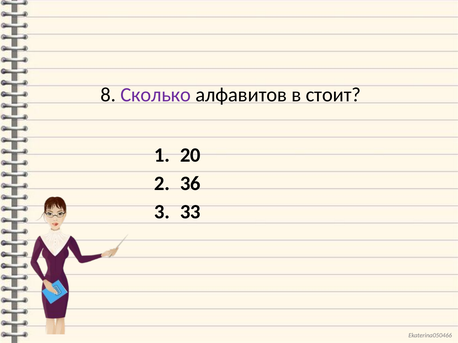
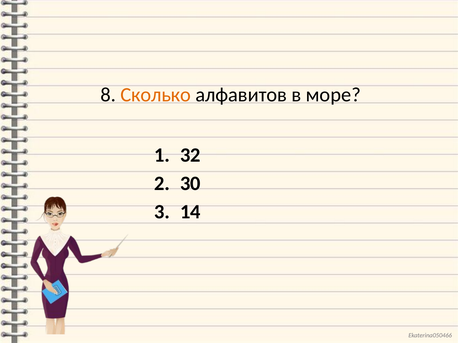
Сколько colour: purple -> orange (156, 95)
стоит: стоит -> море (333, 95)
20: 20 -> 32 (190, 155)
36: 36 -> 30 (190, 184)
33: 33 -> 14 (190, 212)
